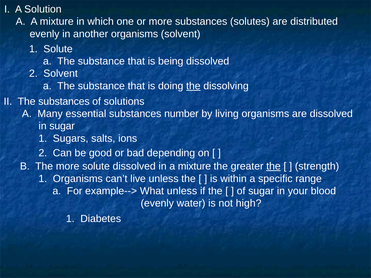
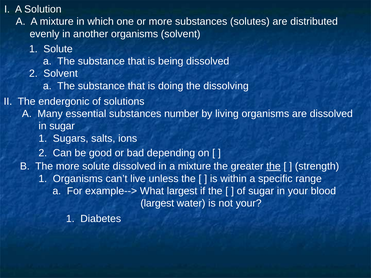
the underline: present -> none (193, 86)
The substances: substances -> endergonic (64, 101)
What unless: unless -> largest (182, 191)
evenly: evenly -> largest (157, 204)
not high: high -> your (249, 204)
